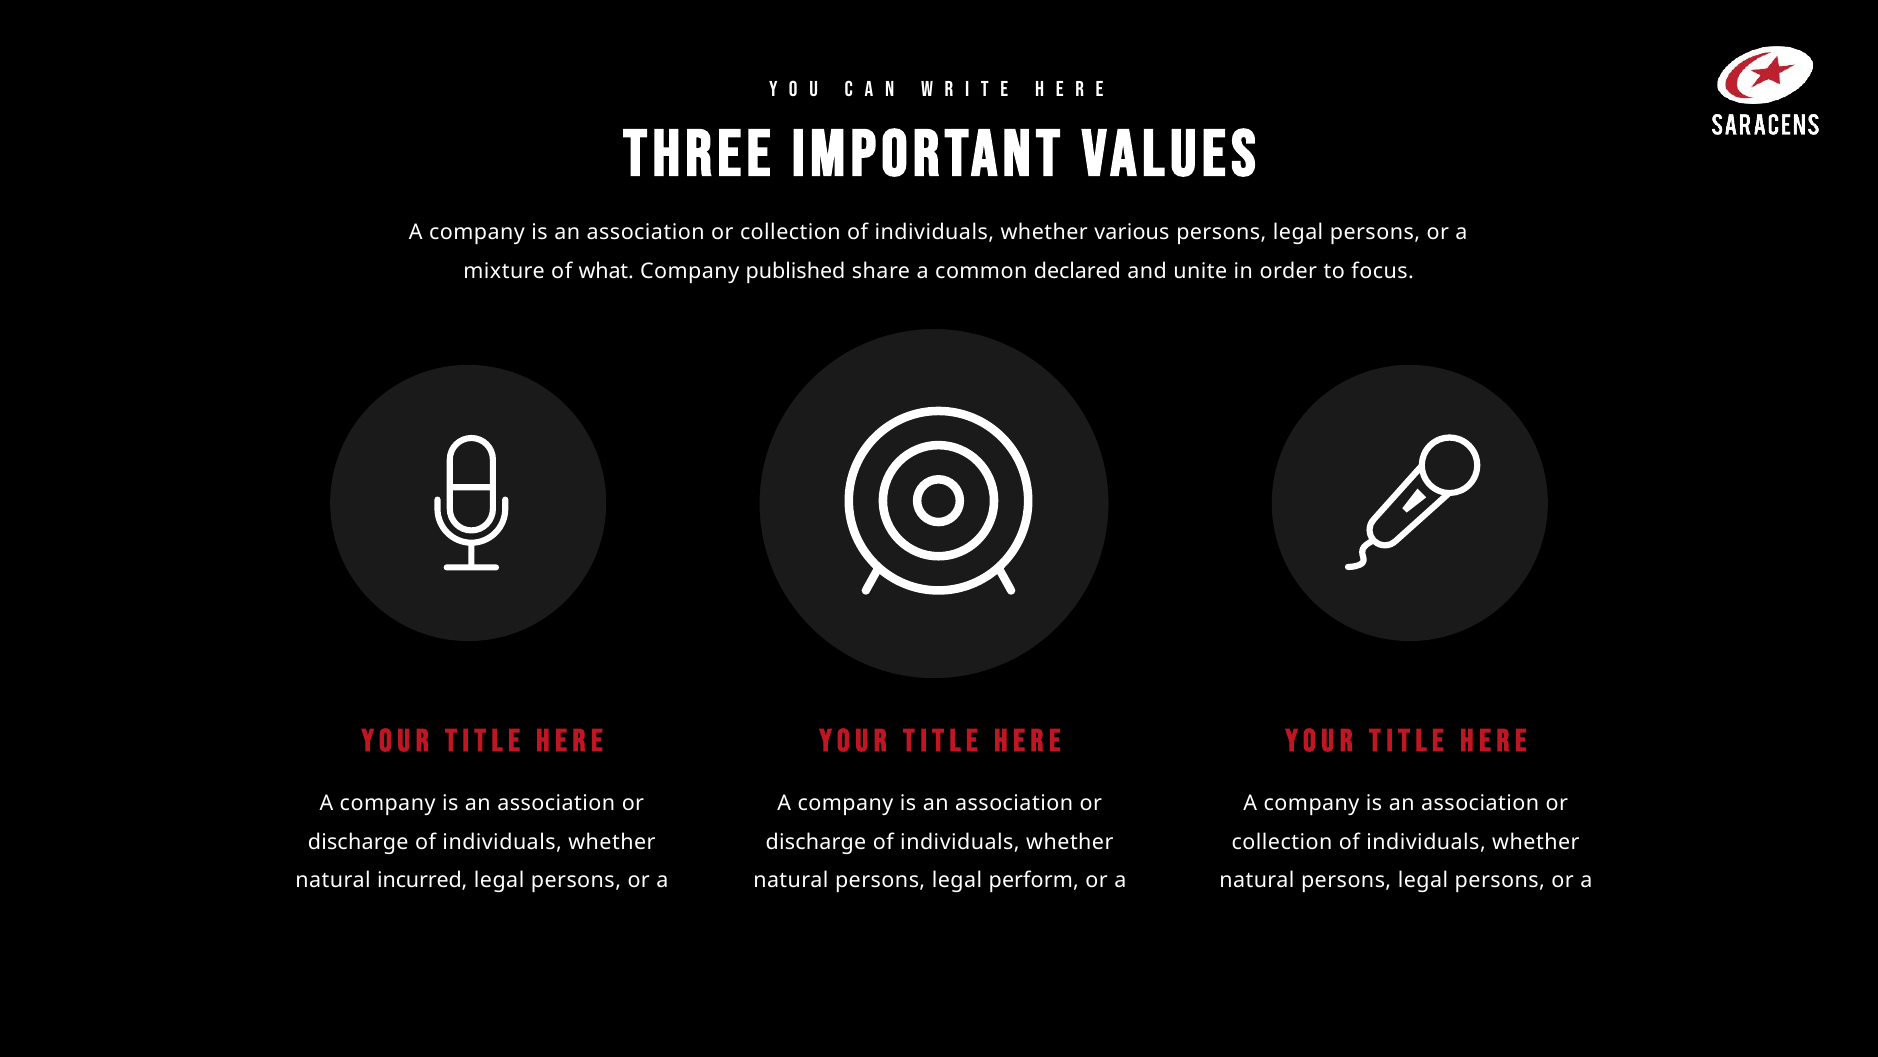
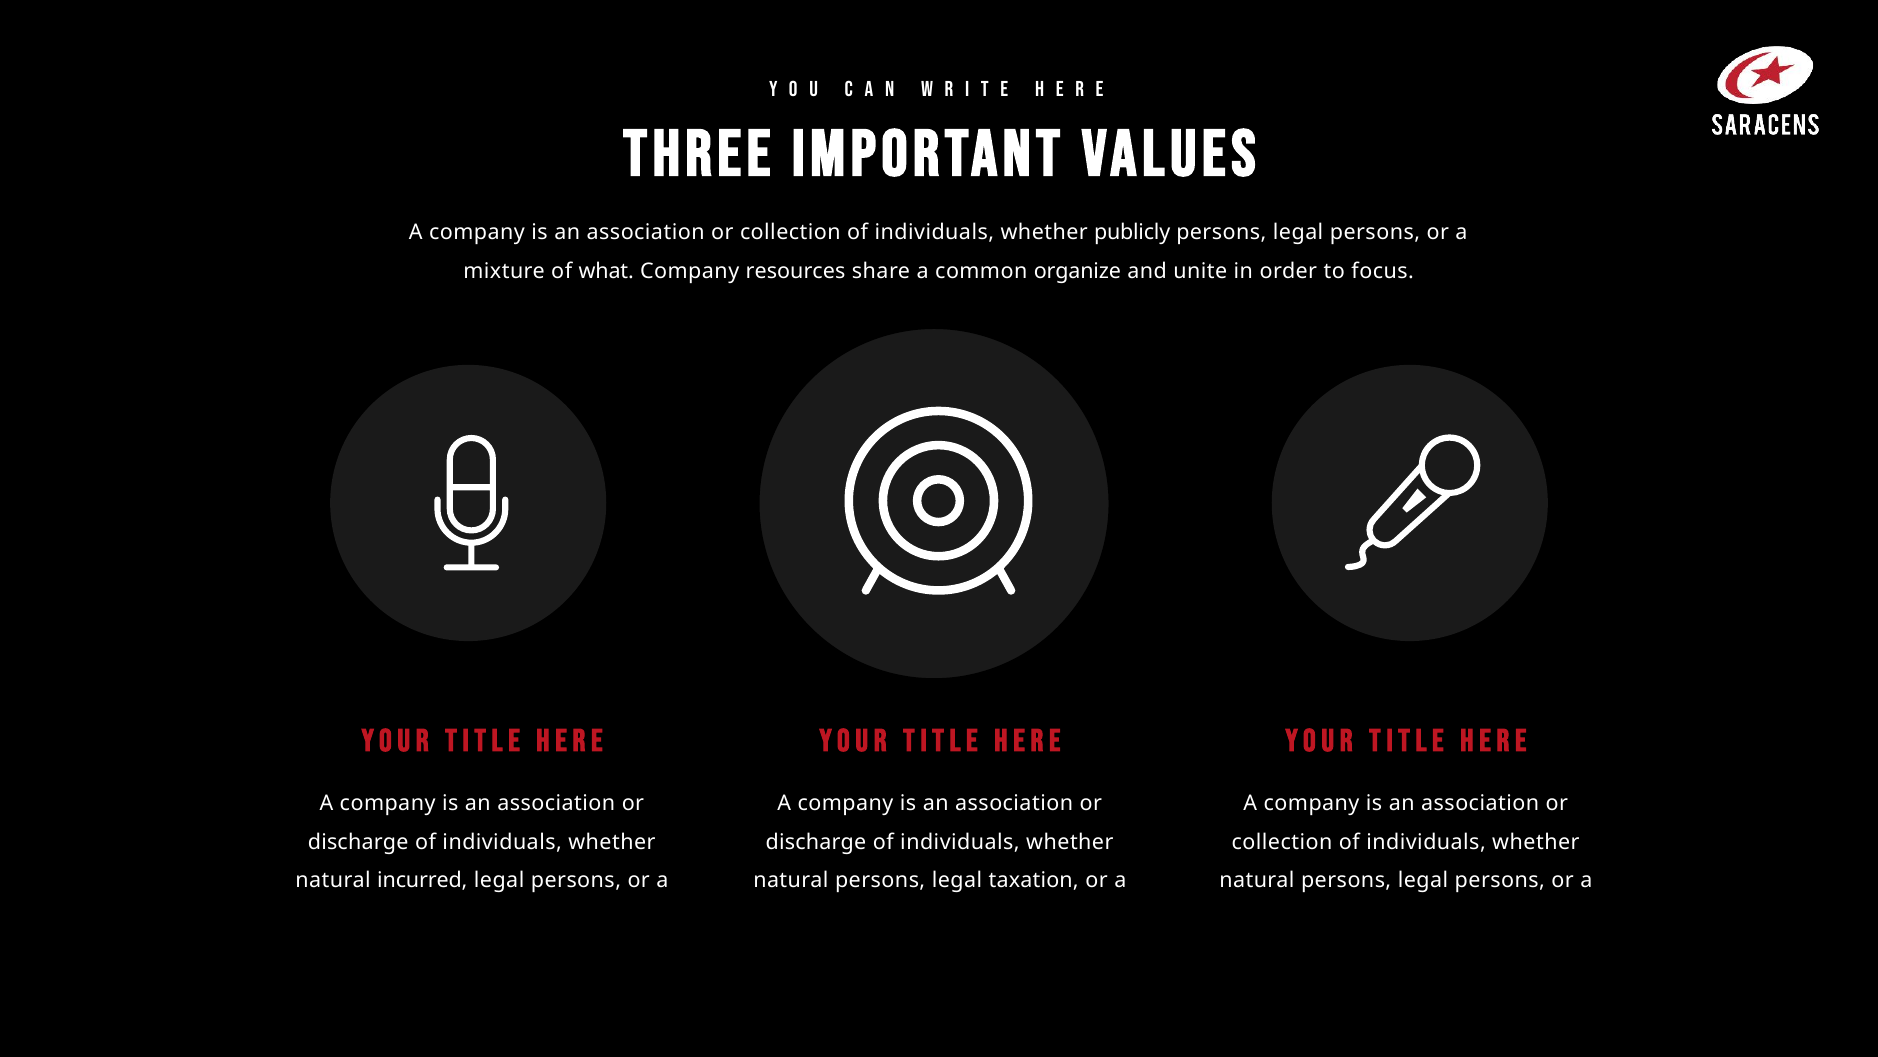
various: various -> publicly (1132, 233)
published: published -> resources (796, 271)
declared: declared -> organize (1077, 271)
perform: perform -> taxation (1034, 881)
